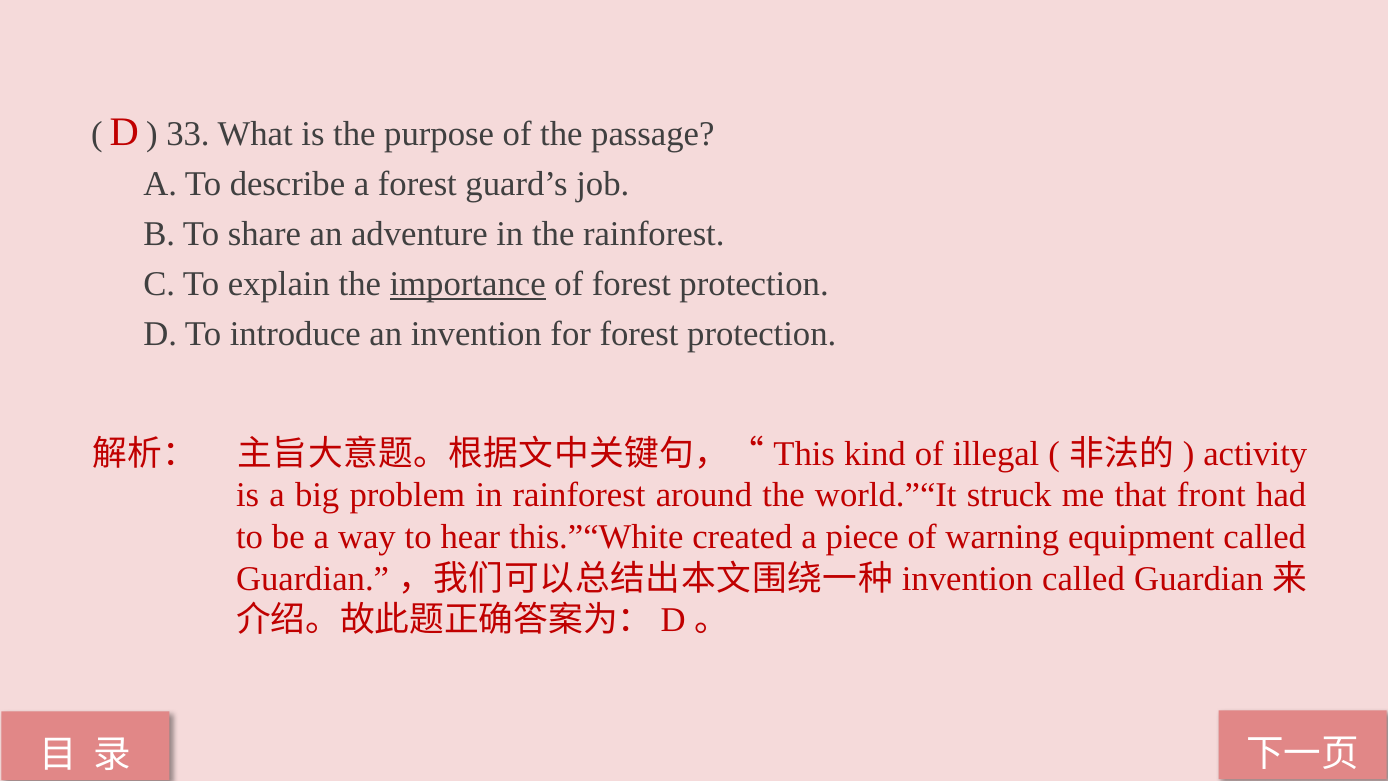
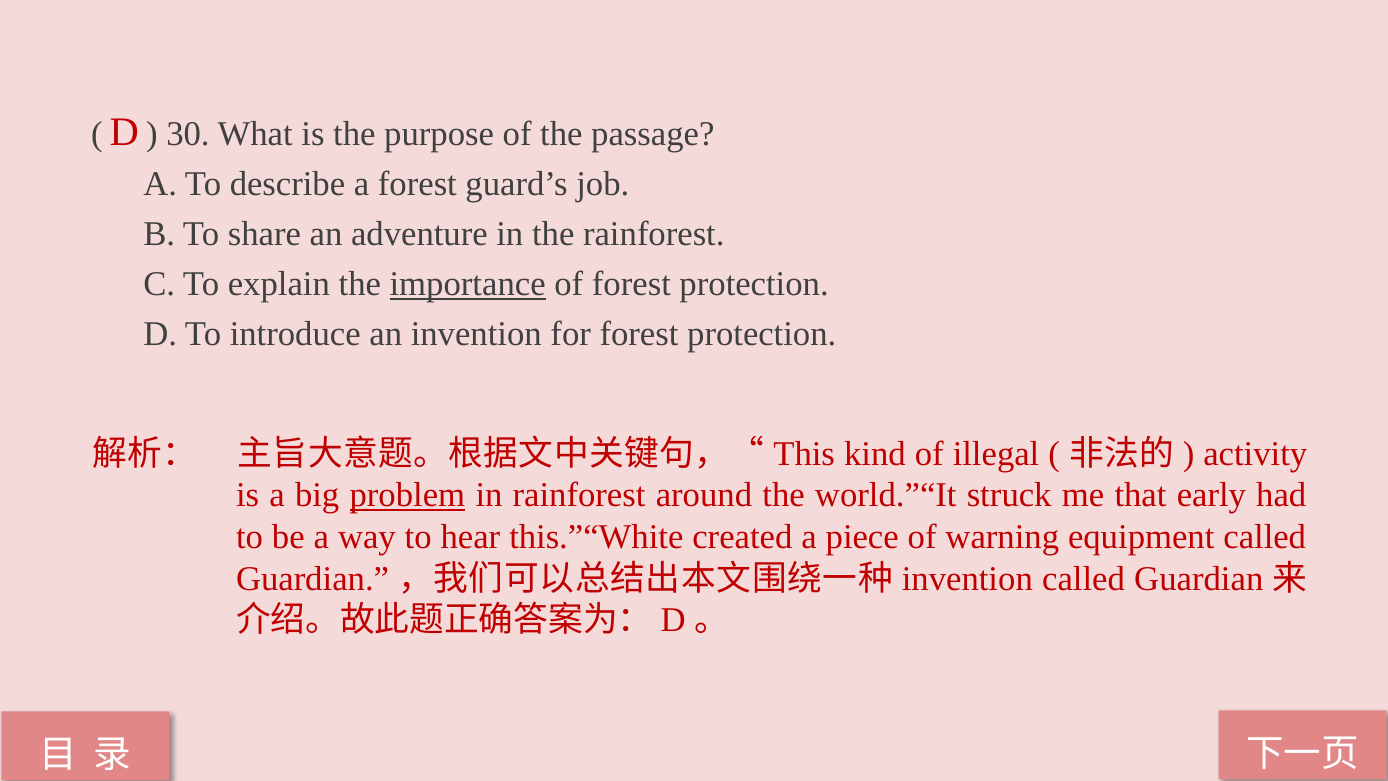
33: 33 -> 30 (188, 134)
problem underline: none -> present (407, 495)
front: front -> early (1211, 495)
